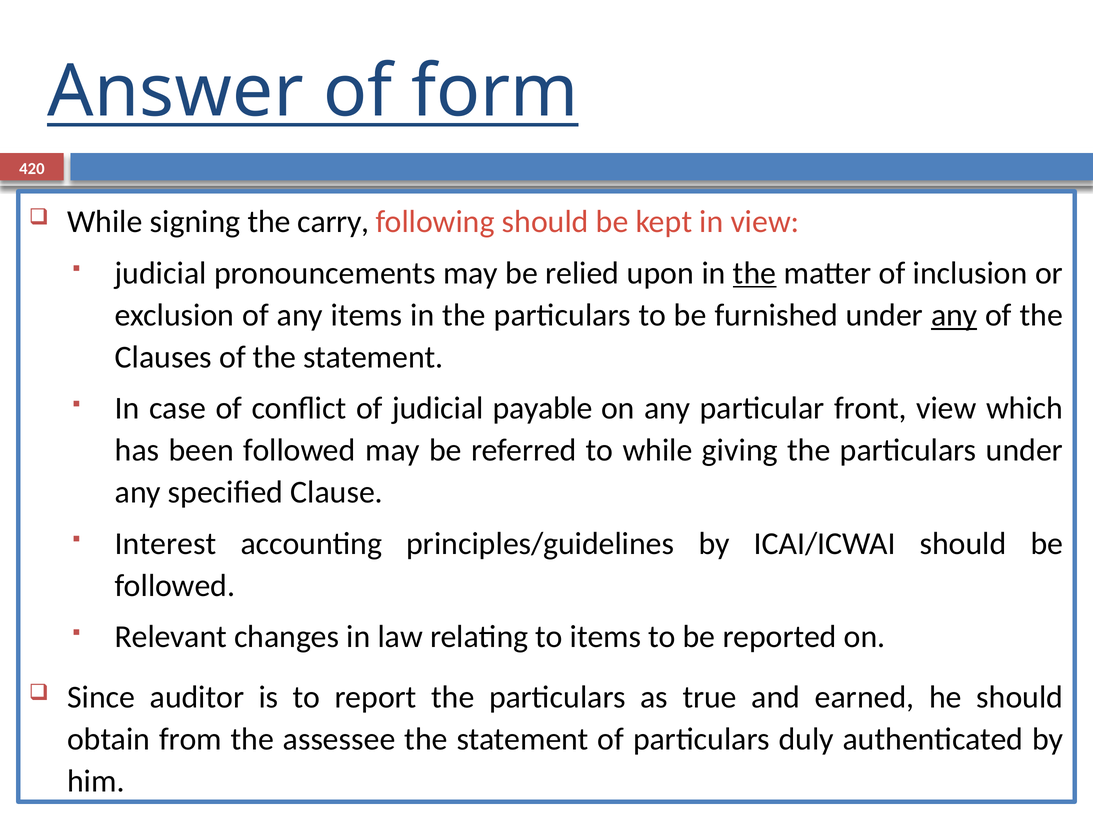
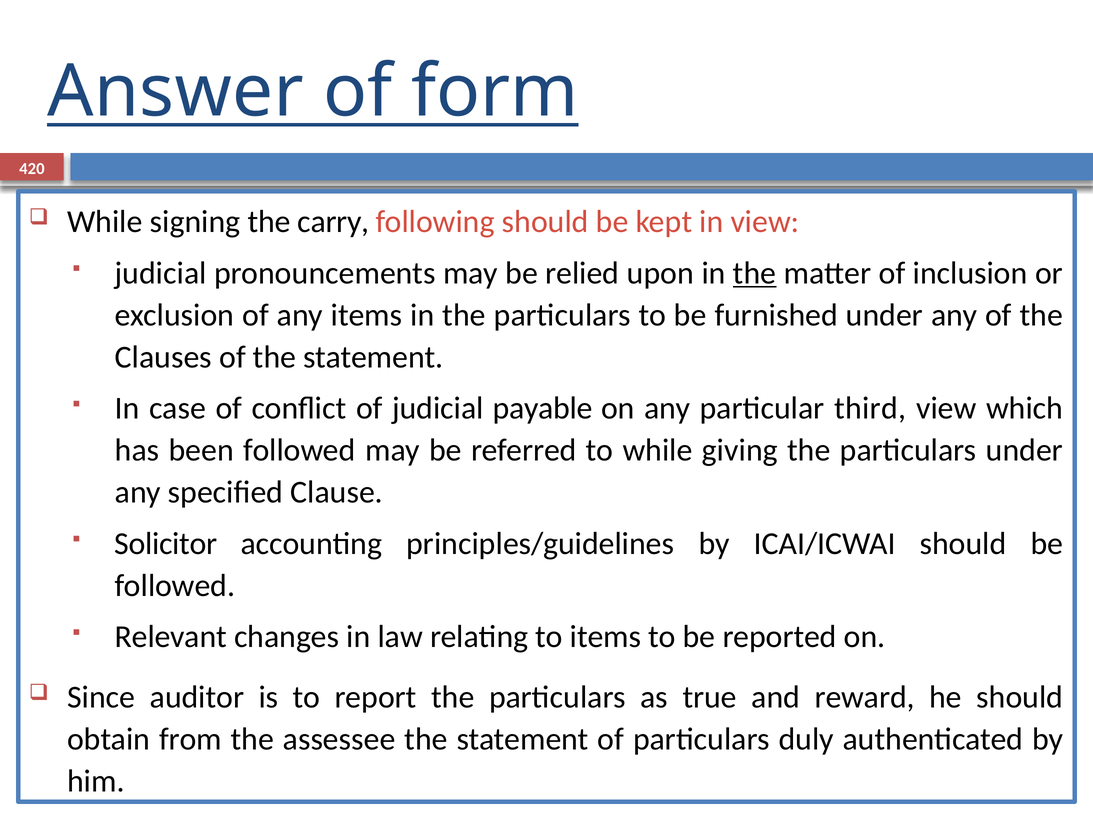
any underline: present -> none (954, 315)
front: front -> third (870, 408)
Interest: Interest -> Solicitor (166, 543)
earned: earned -> reward (865, 697)
